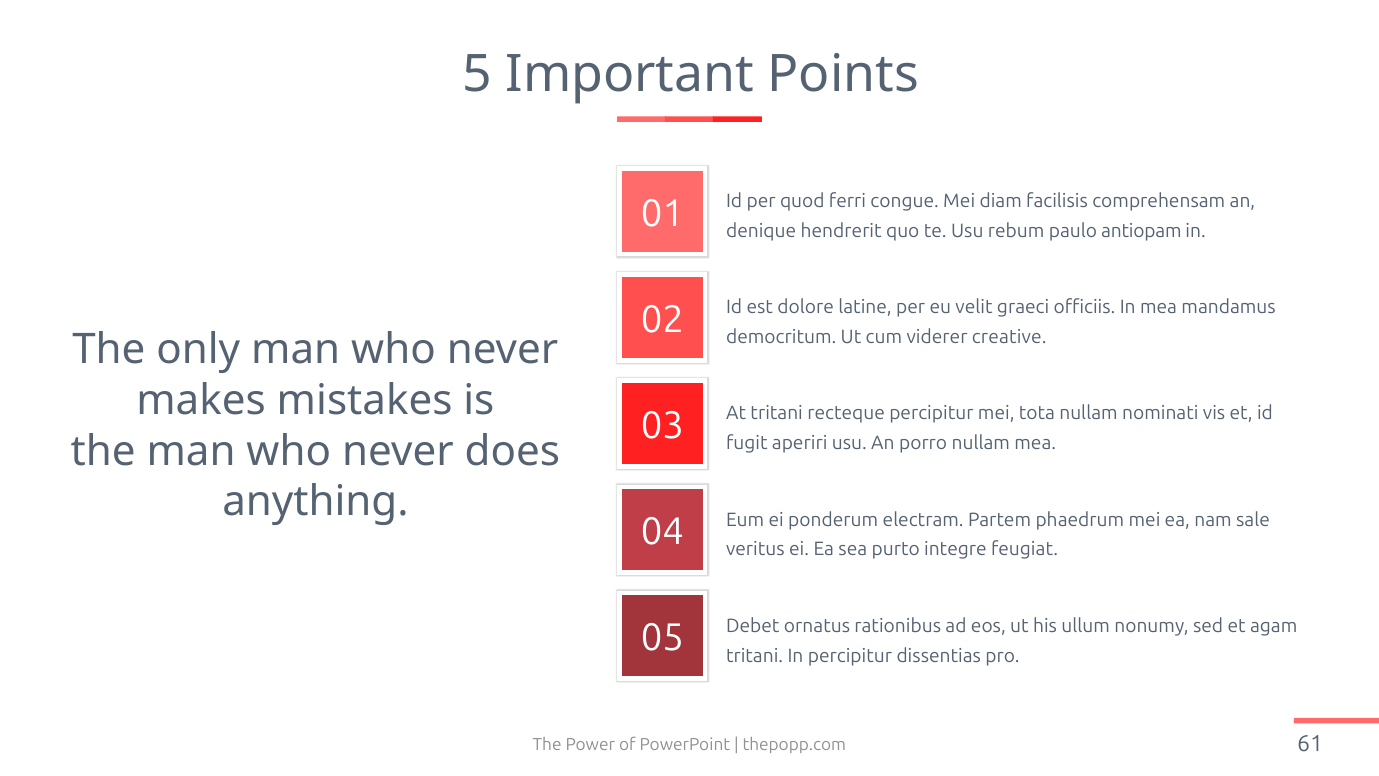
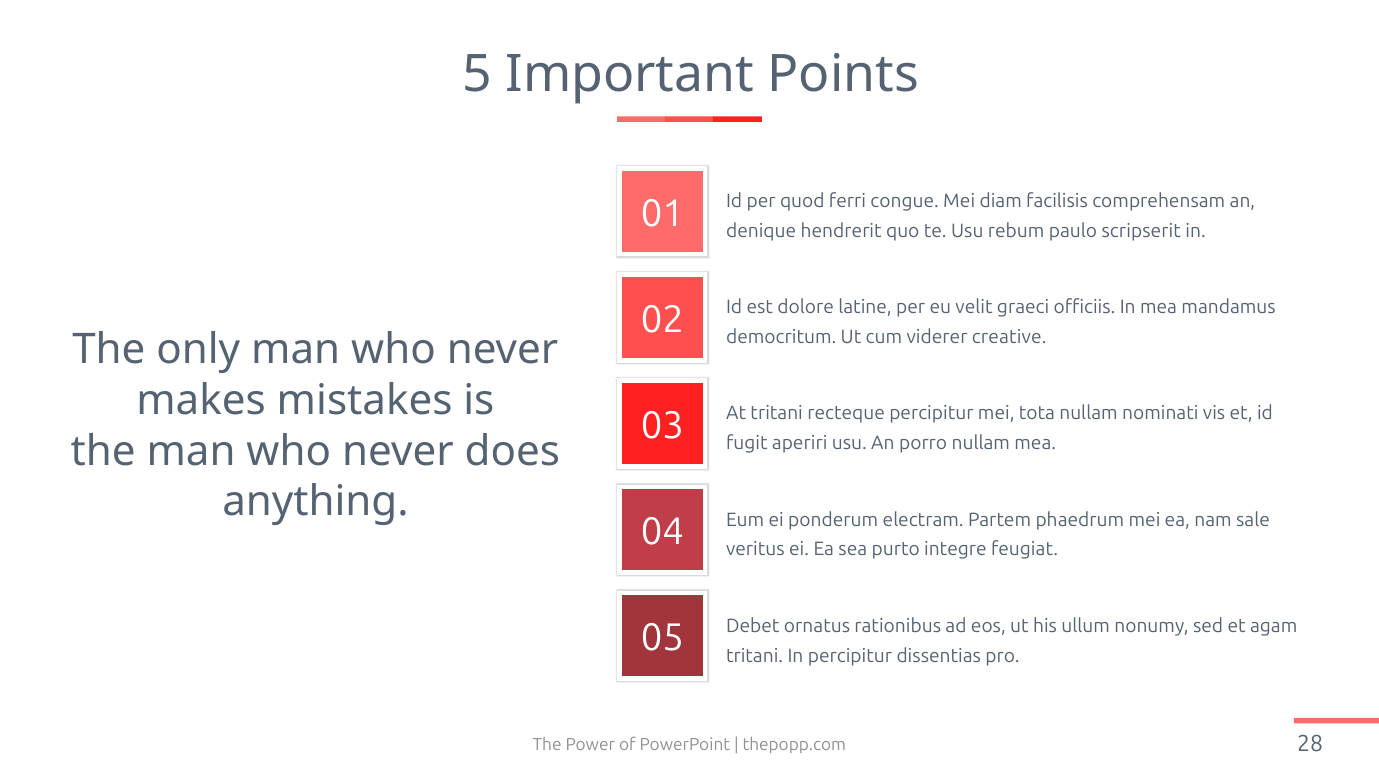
antiopam: antiopam -> scripserit (1141, 231)
61: 61 -> 28 (1310, 744)
